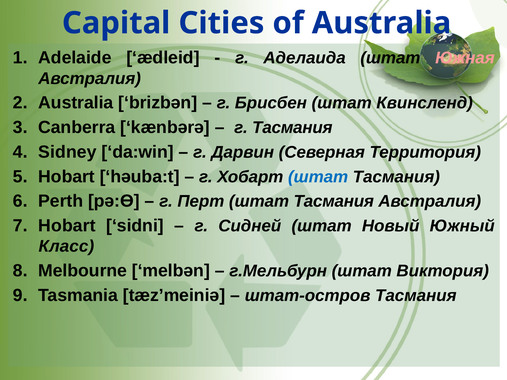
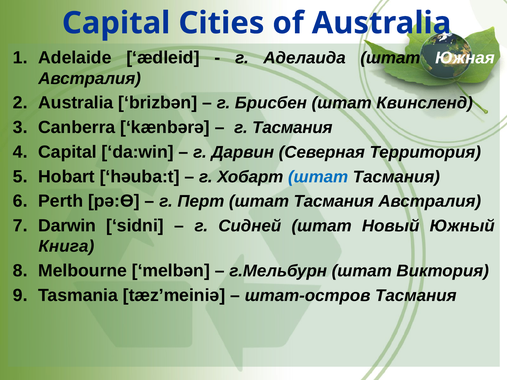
Южная colour: pink -> white (465, 58)
Sidney: Sidney -> Capital (68, 152)
Hobart: Hobart -> Darwin (67, 226)
Класс: Класс -> Книга (66, 247)
